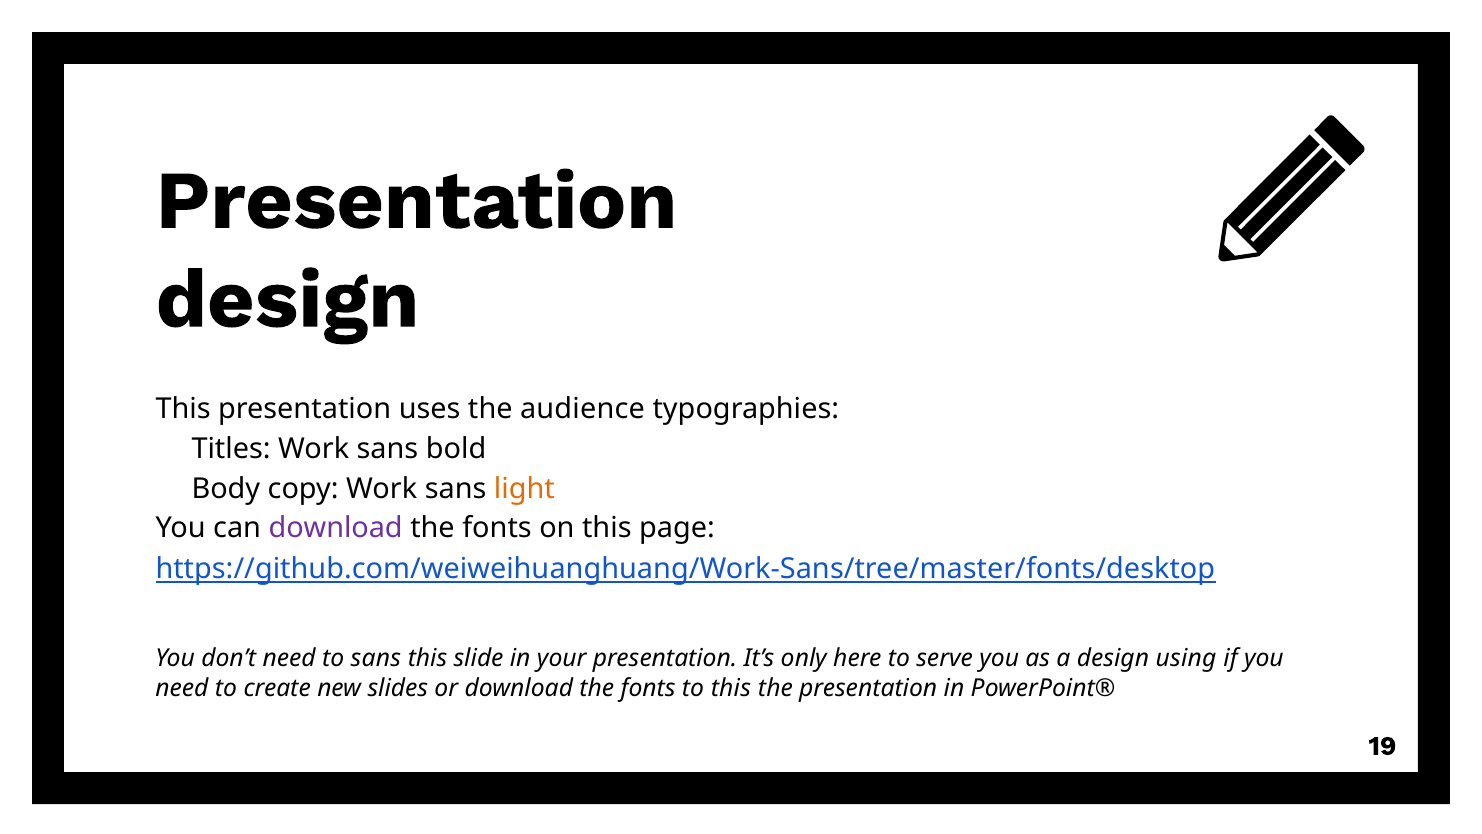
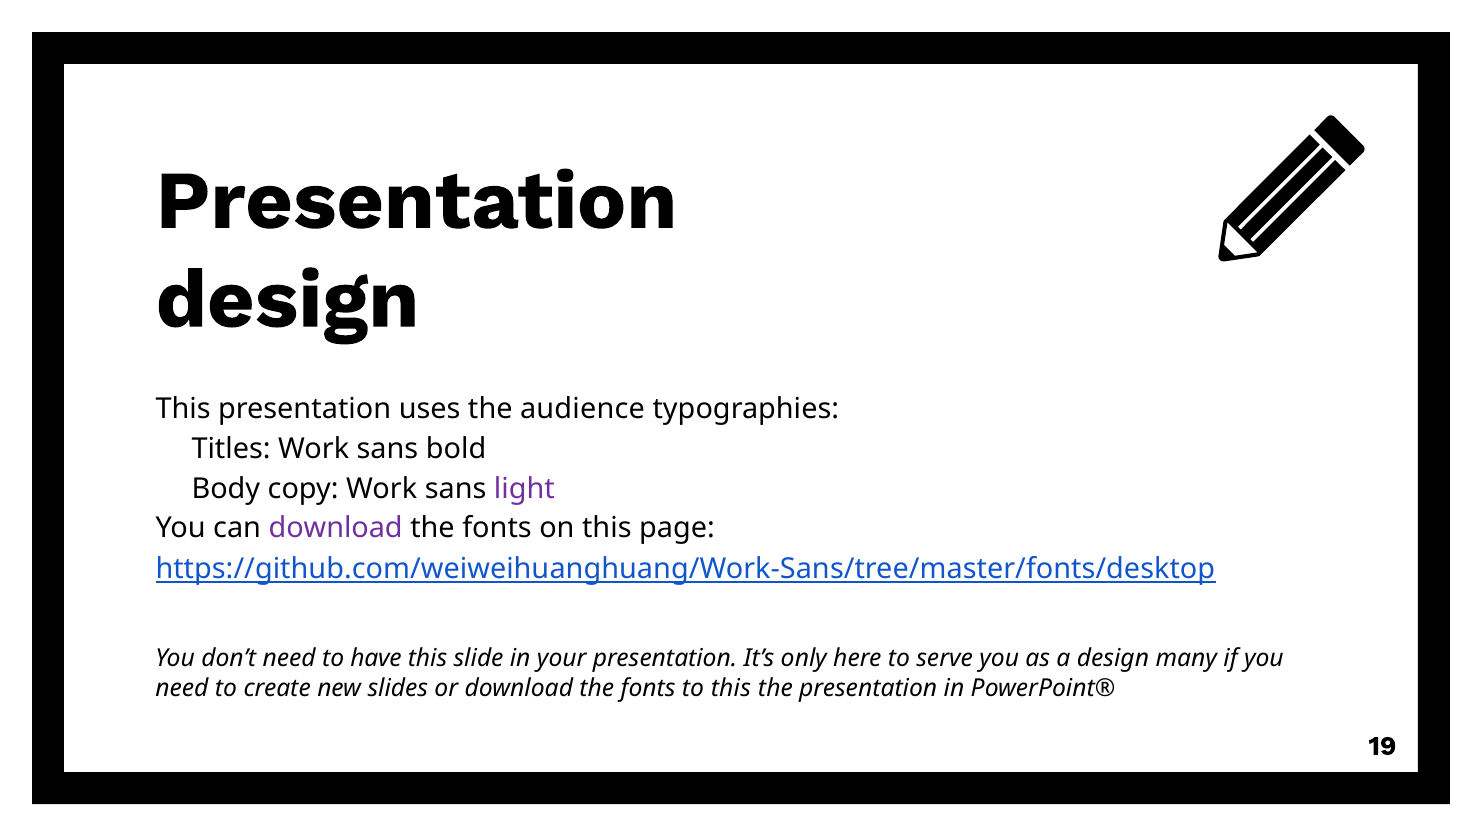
light colour: orange -> purple (524, 488)
to sans: sans -> have (376, 658)
using: using -> many (1186, 658)
